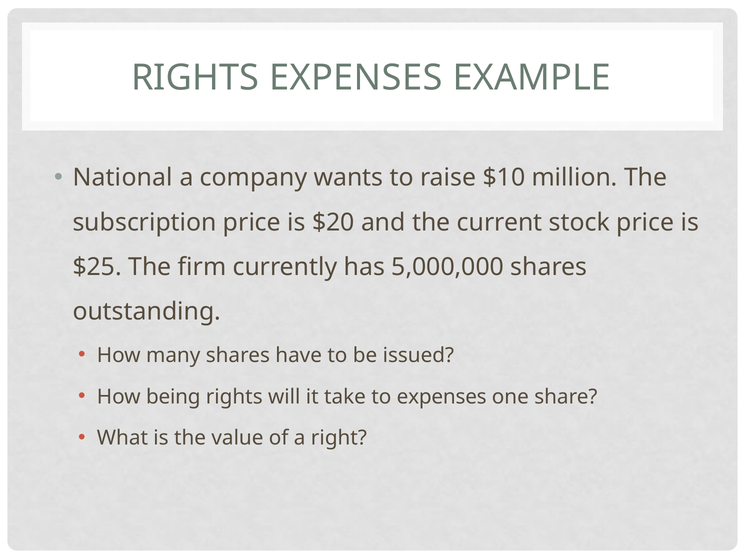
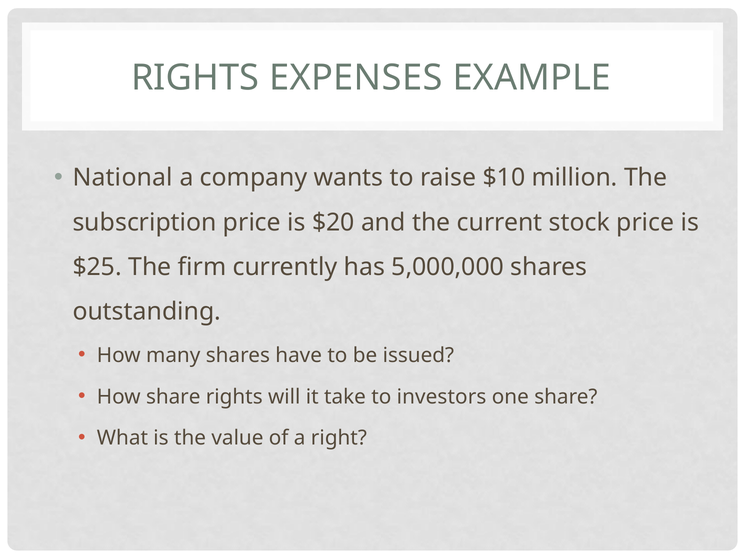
How being: being -> share (173, 397)
to expenses: expenses -> investors (442, 397)
